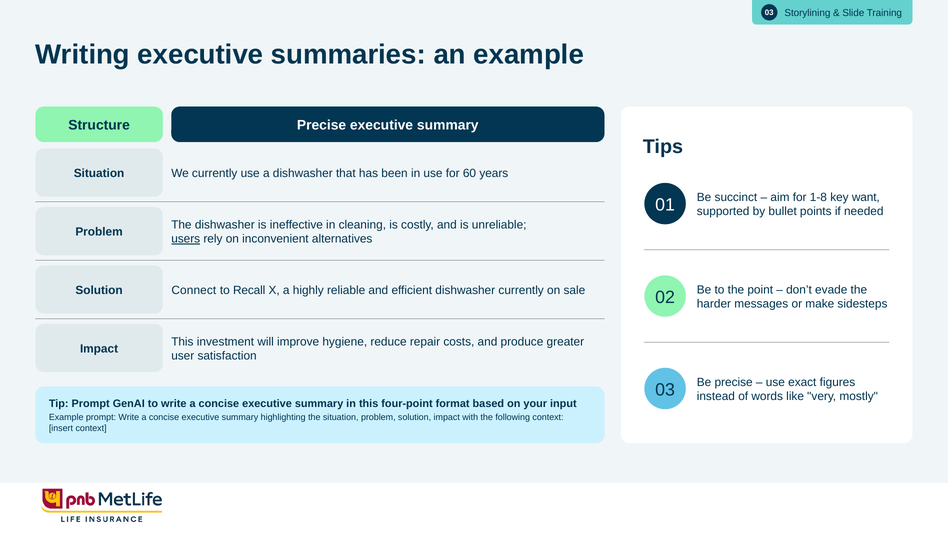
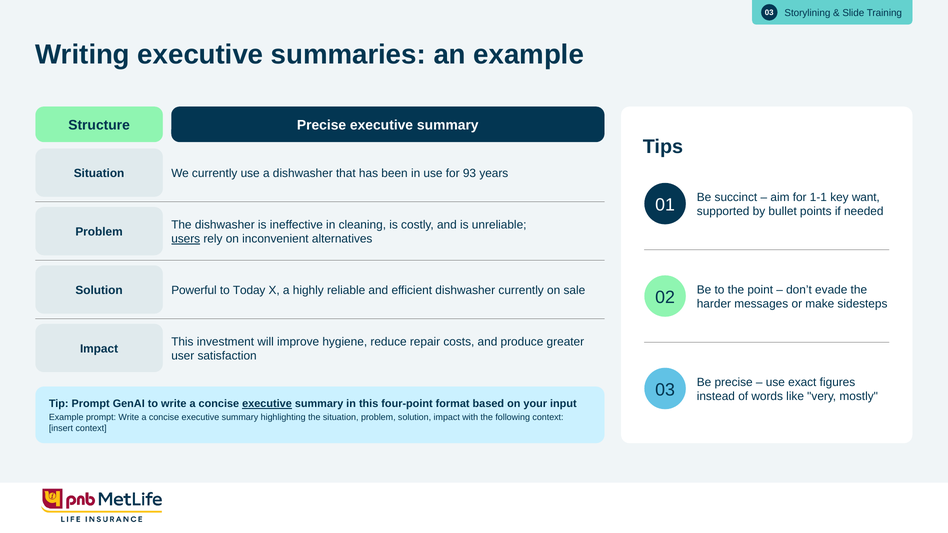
60: 60 -> 93 (470, 174)
1-8: 1-8 -> 1-1 (818, 197)
Connect: Connect -> Powerful (194, 291)
Recall: Recall -> Today (249, 291)
executive underline: none -> present (267, 404)
